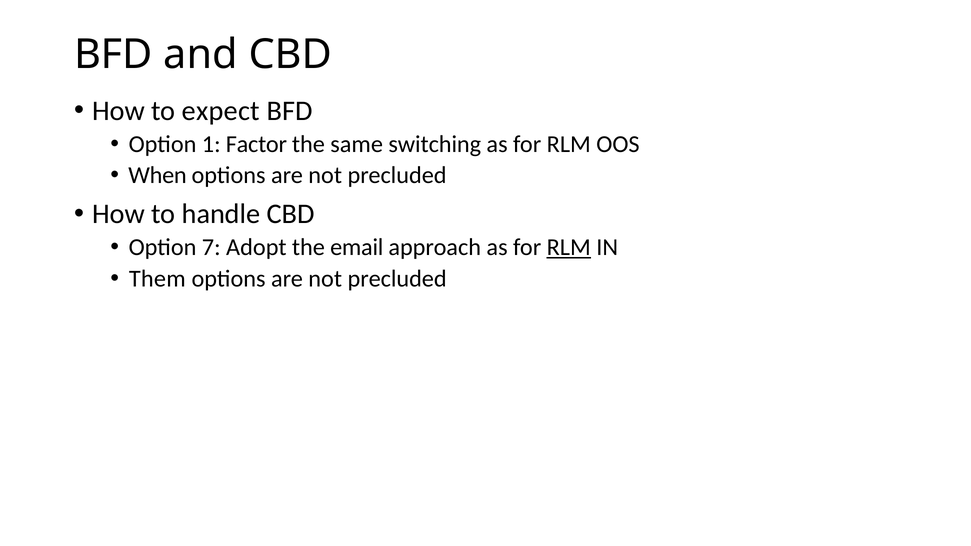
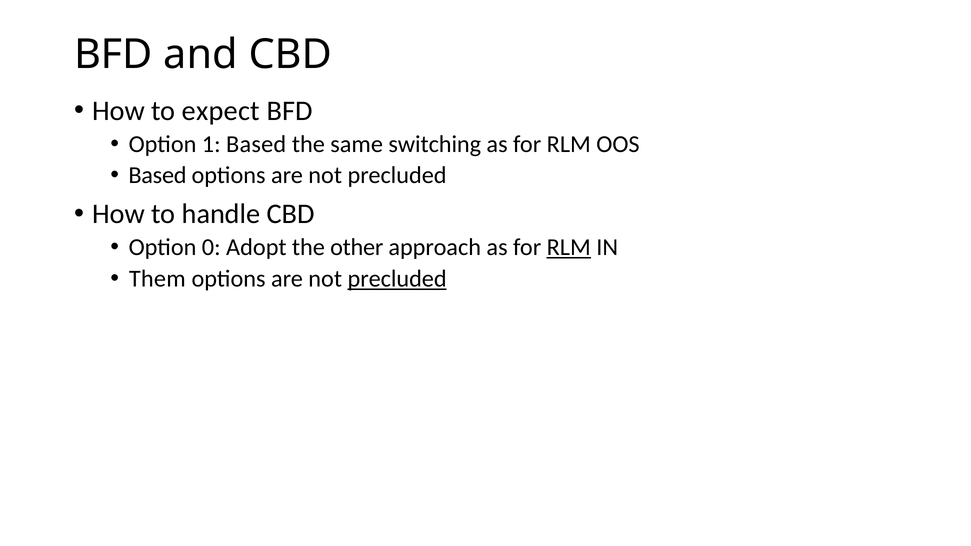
1 Factor: Factor -> Based (256, 144)
When: When -> Based (157, 175)
7: 7 -> 0 (211, 247)
email: email -> other (357, 247)
precluded underline: none -> present (397, 279)
